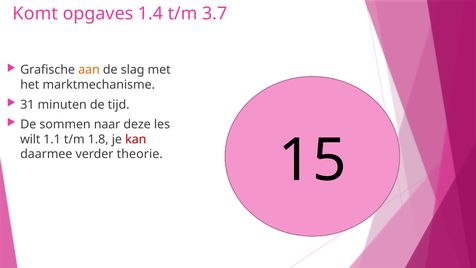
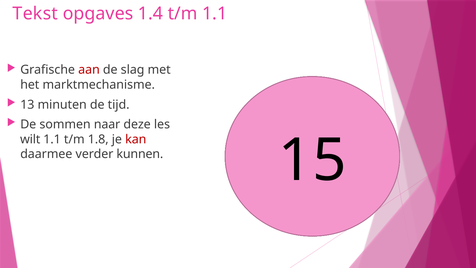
Komt: Komt -> Tekst (35, 14)
t/m 3.7: 3.7 -> 1.1 (215, 14)
aan colour: orange -> red (89, 70)
31: 31 -> 13 (27, 104)
theorie: theorie -> kunnen (140, 154)
